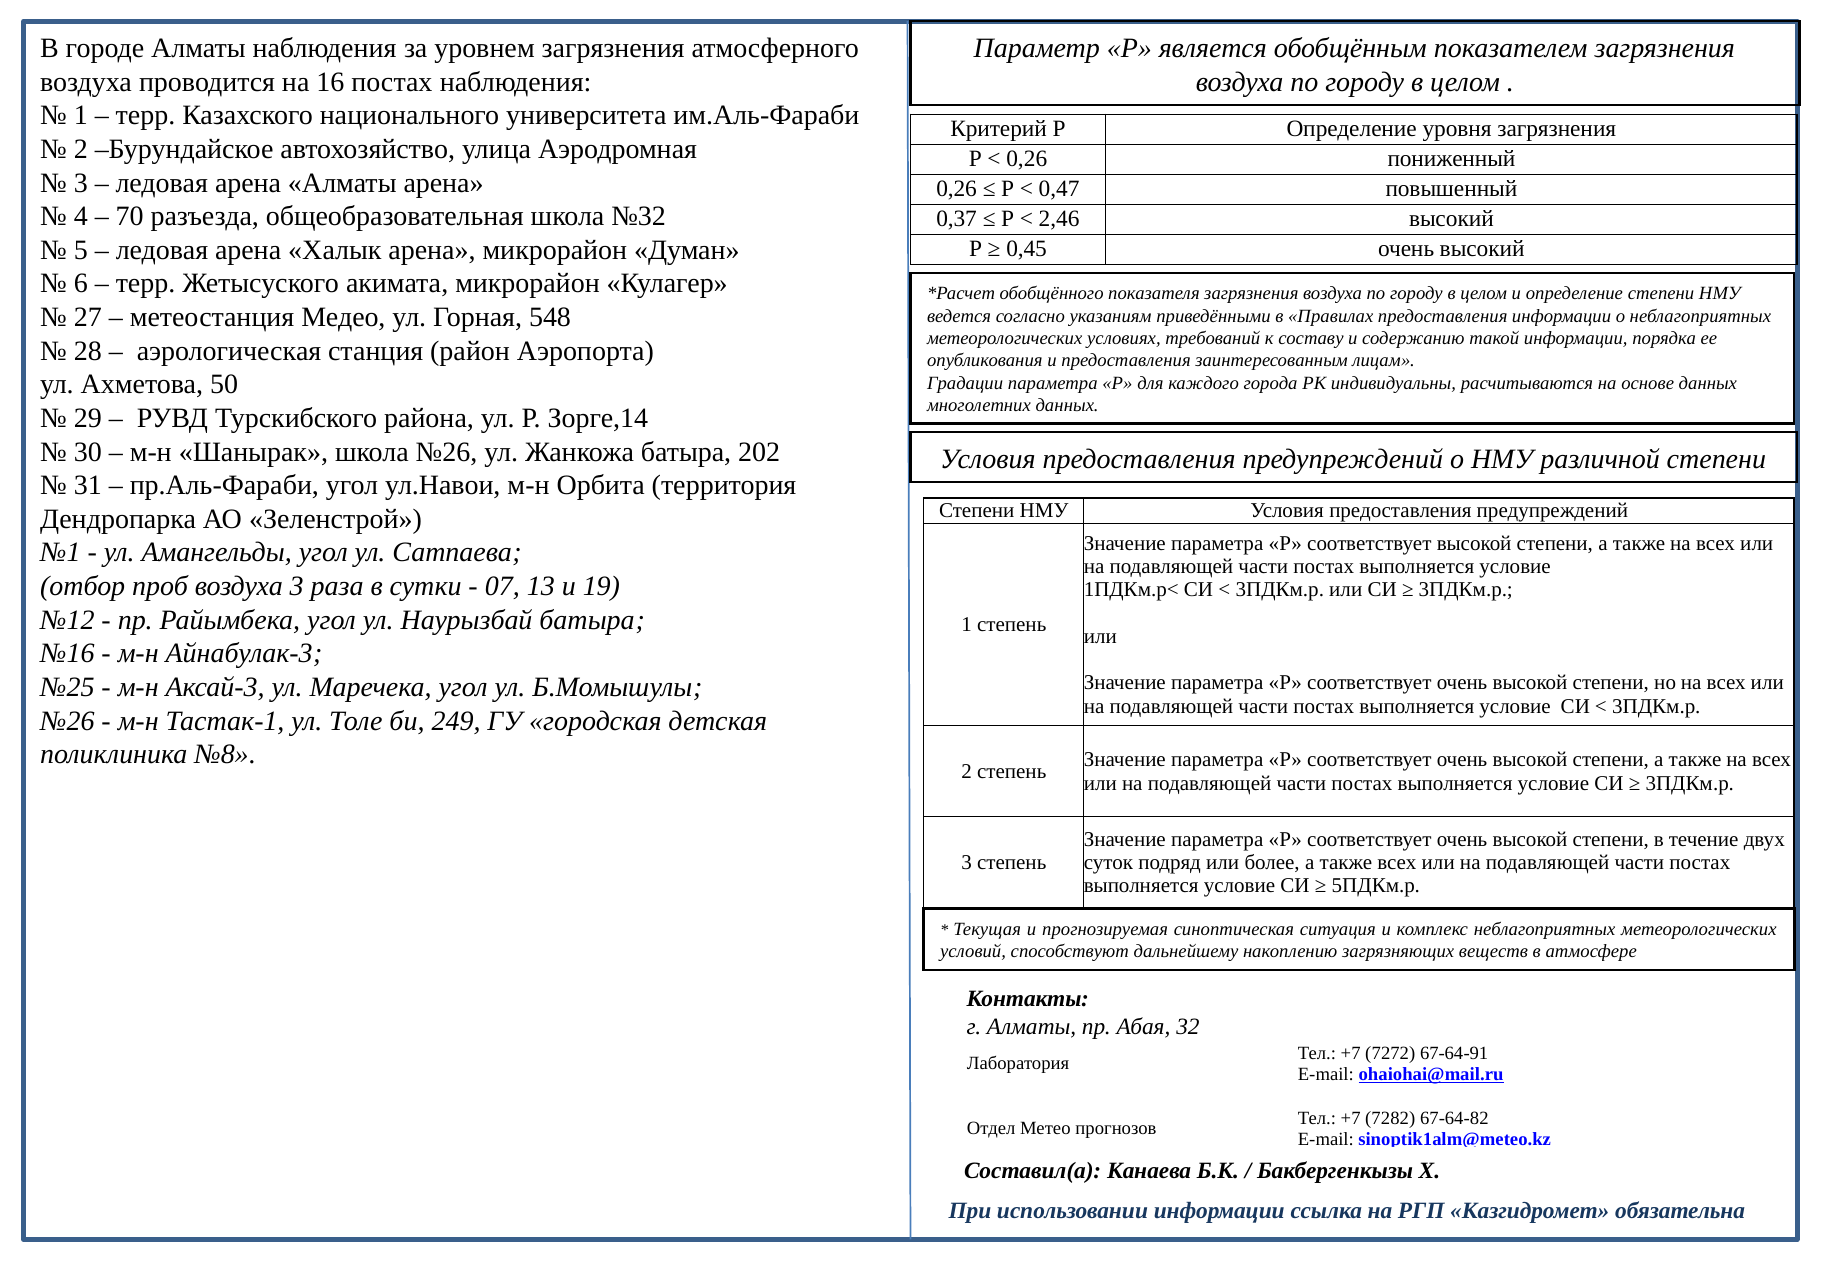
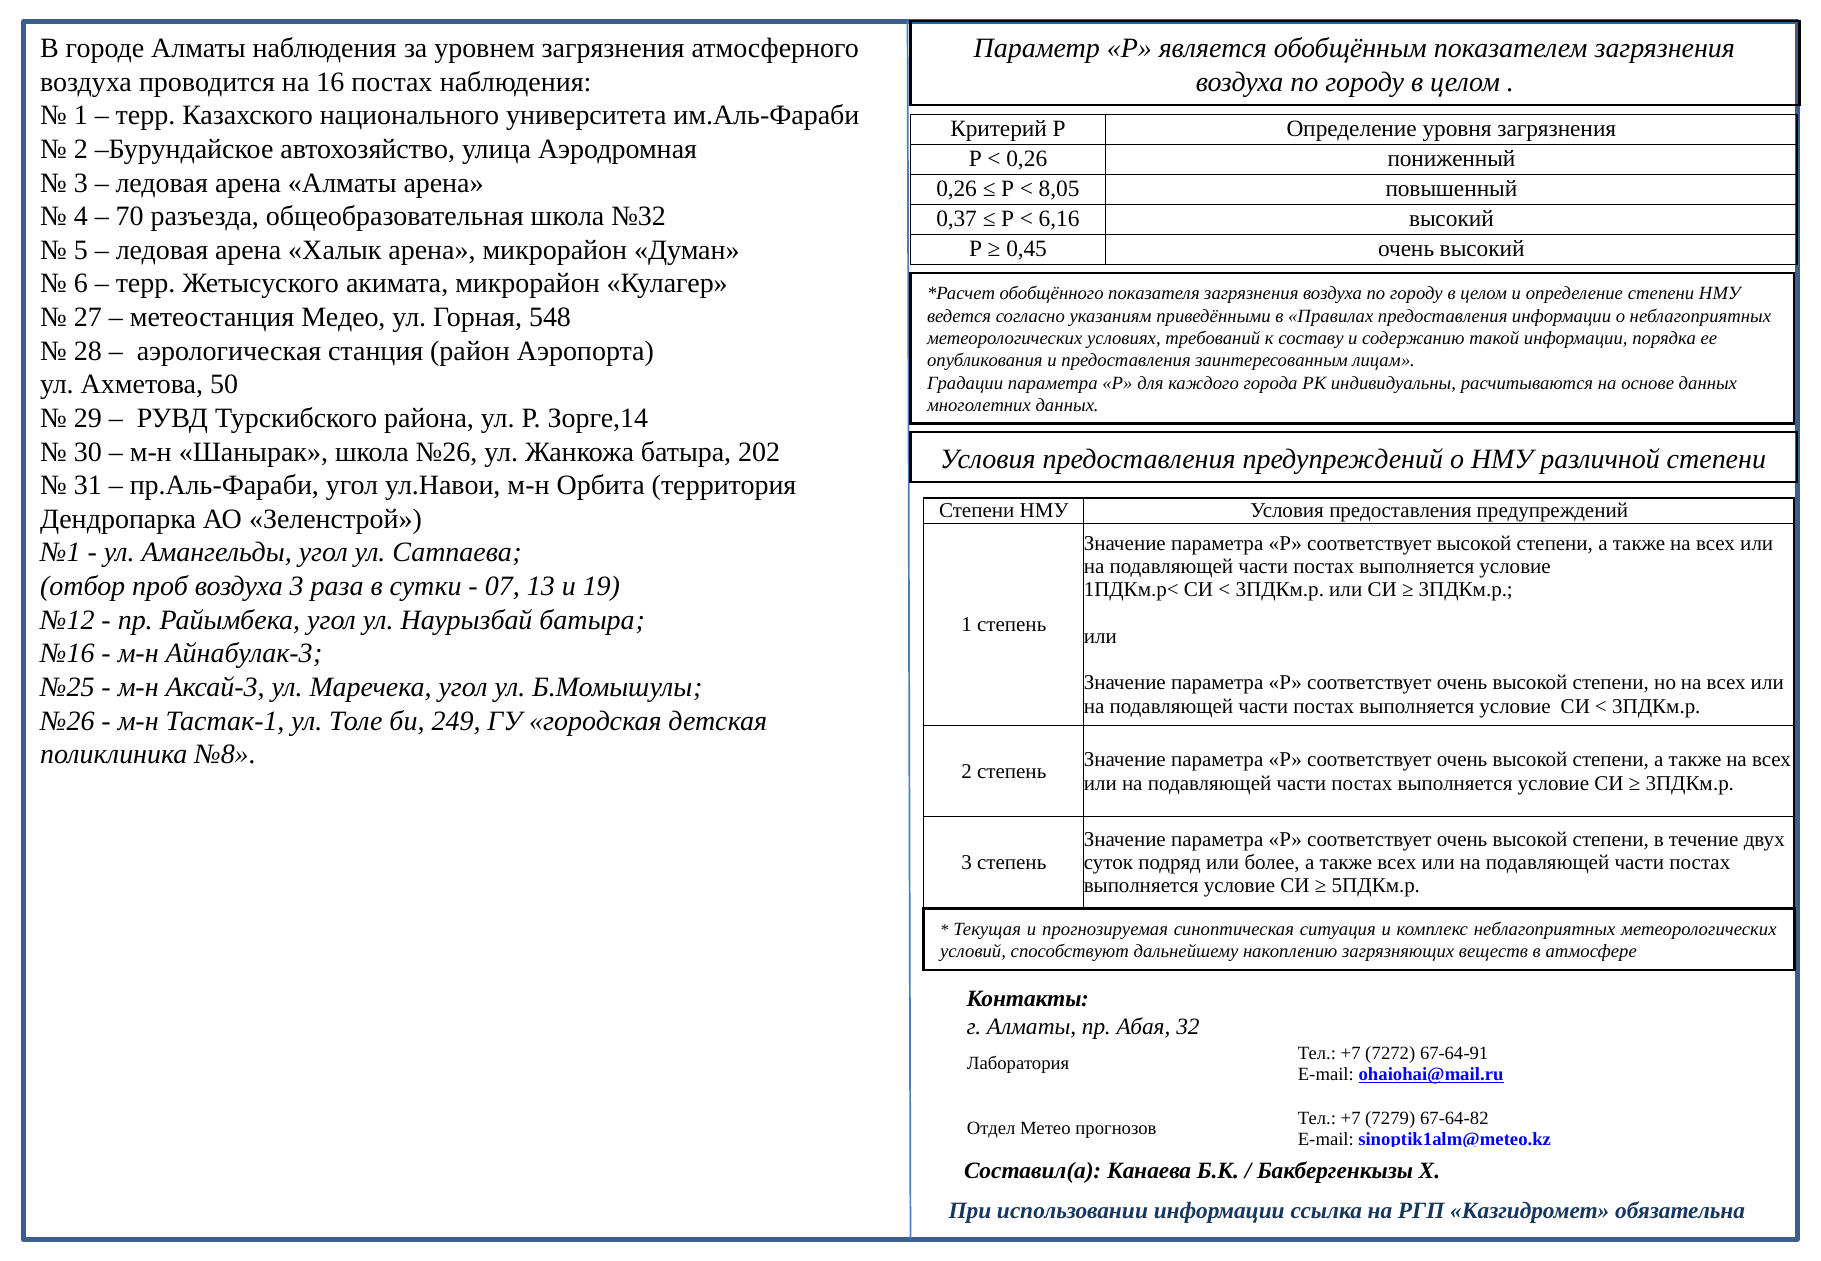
0,47: 0,47 -> 8,05 (1059, 189)
2,46: 2,46 -> 6,16 (1059, 219)
7282: 7282 -> 7279 (1390, 1118)
